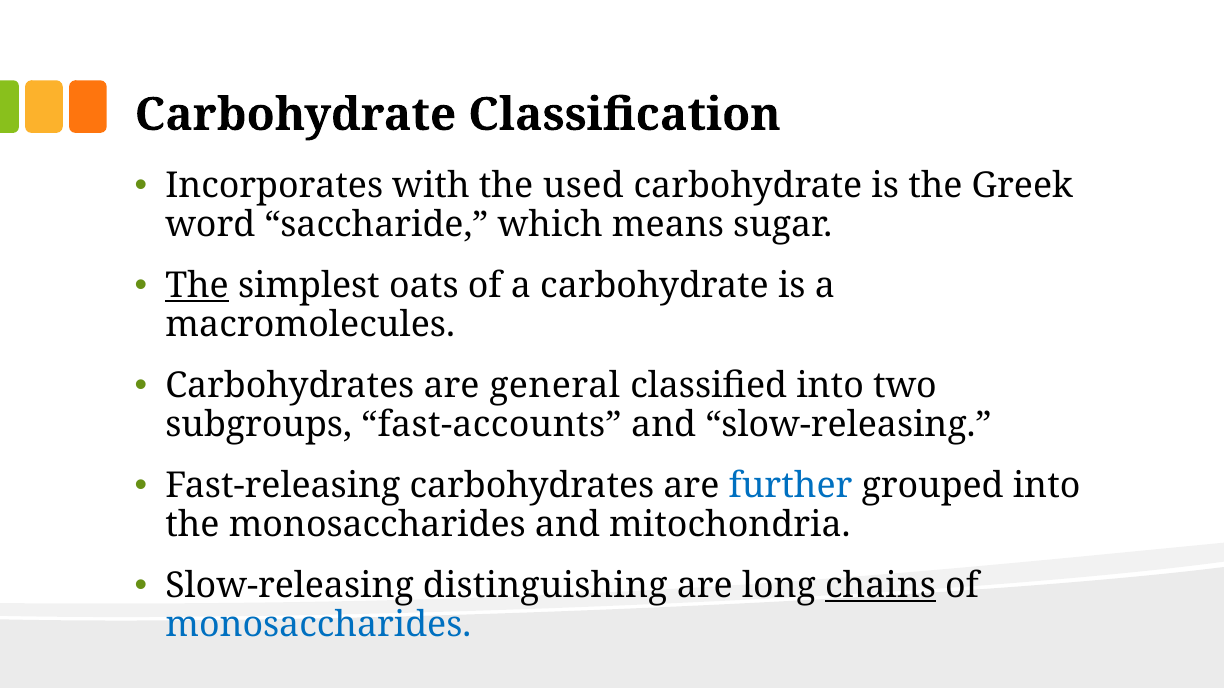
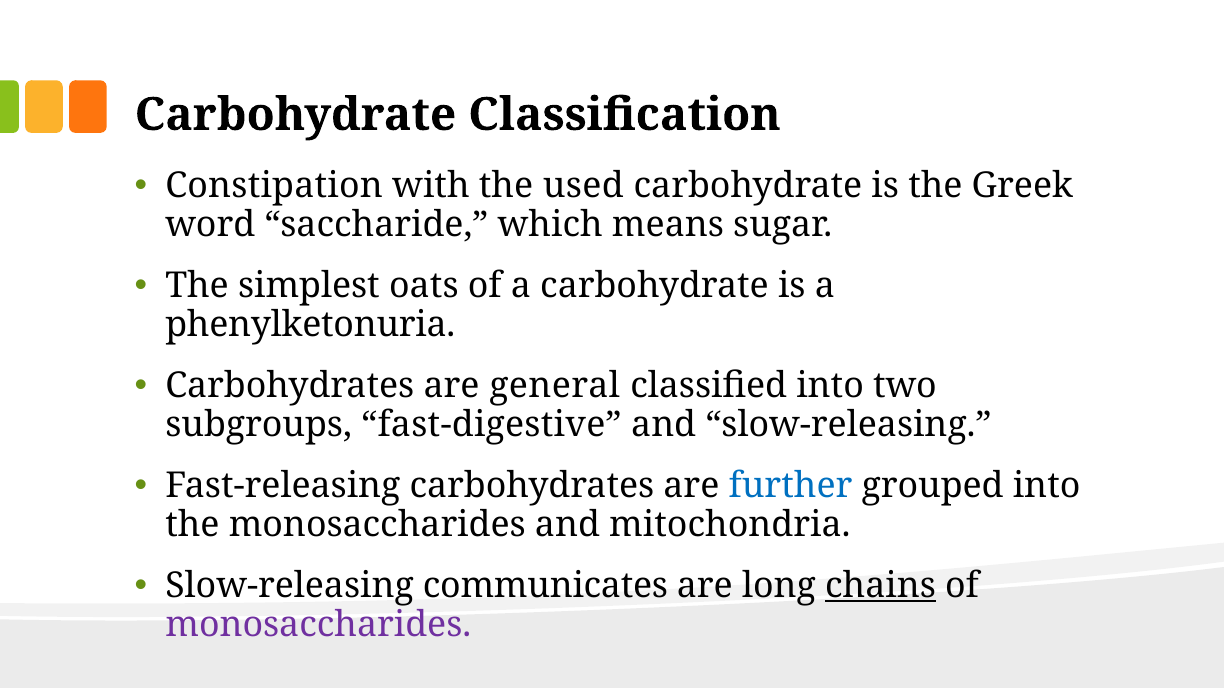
Incorporates: Incorporates -> Constipation (274, 186)
The underline: present -> none (197, 286)
macromolecules: macromolecules -> phenylketonuria (310, 325)
fast-accounts: fast-accounts -> fast-digestive (491, 425)
distinguishing: distinguishing -> communicates (545, 586)
monosaccharides colour: blue -> purple (318, 625)
